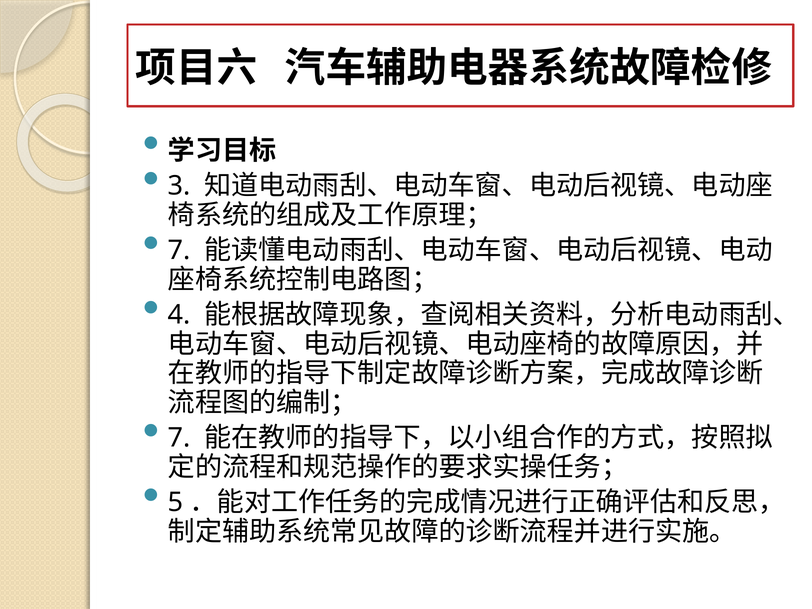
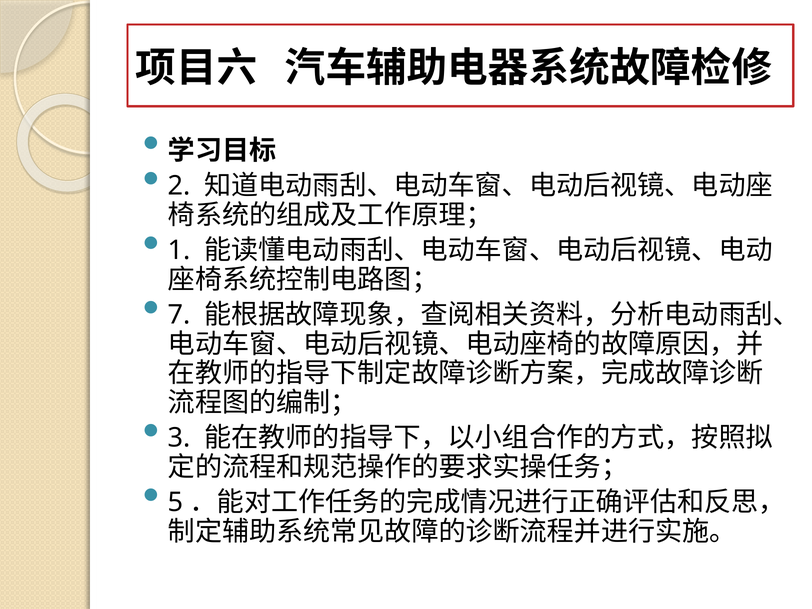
3: 3 -> 2 (179, 186)
7: 7 -> 1 (179, 251)
4: 4 -> 7 (179, 315)
7: 7 -> 3 (179, 438)
